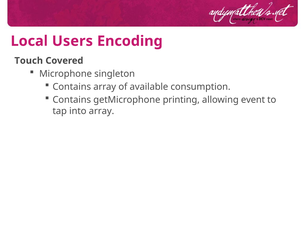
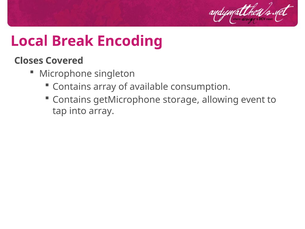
Users: Users -> Break (73, 41)
Touch: Touch -> Closes (29, 61)
printing: printing -> storage (181, 100)
